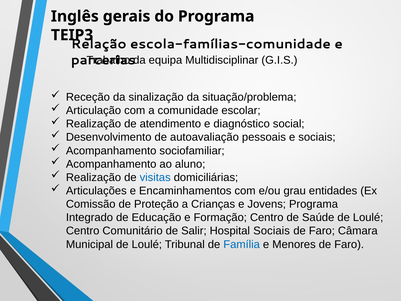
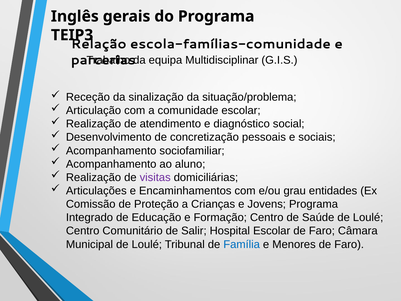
autoavaliação: autoavaliação -> concretização (204, 137)
visitas colour: blue -> purple (155, 177)
Hospital Sociais: Sociais -> Escolar (272, 231)
